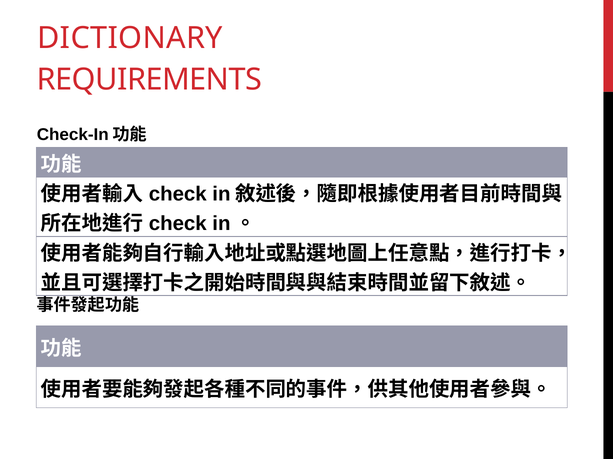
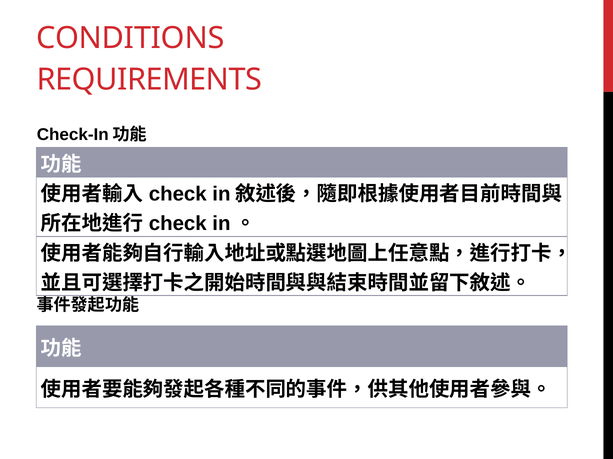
DICTIONARY: DICTIONARY -> CONDITIONS (130, 38)
